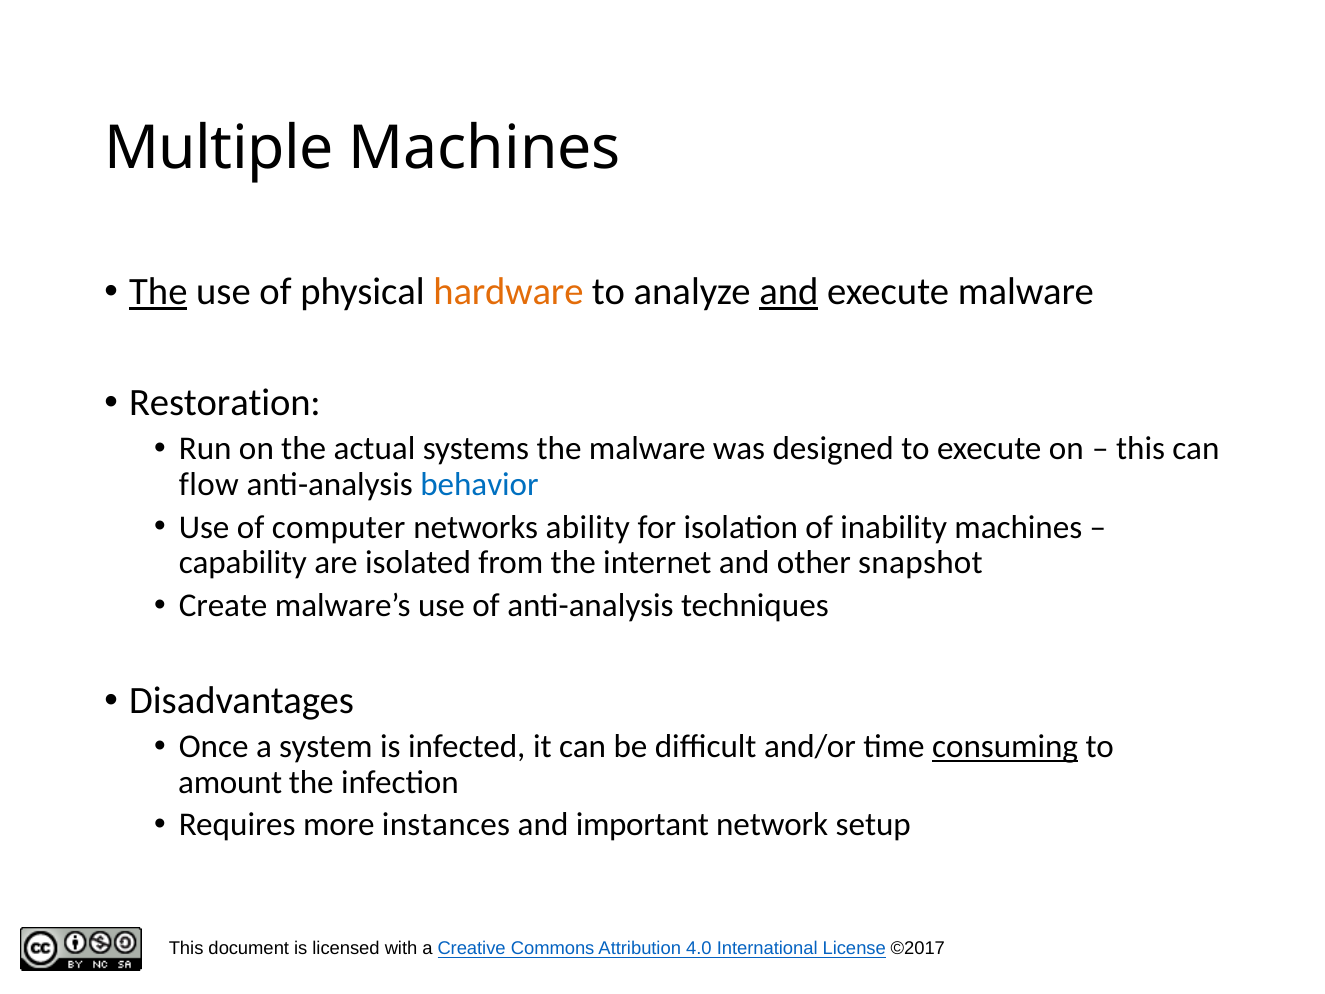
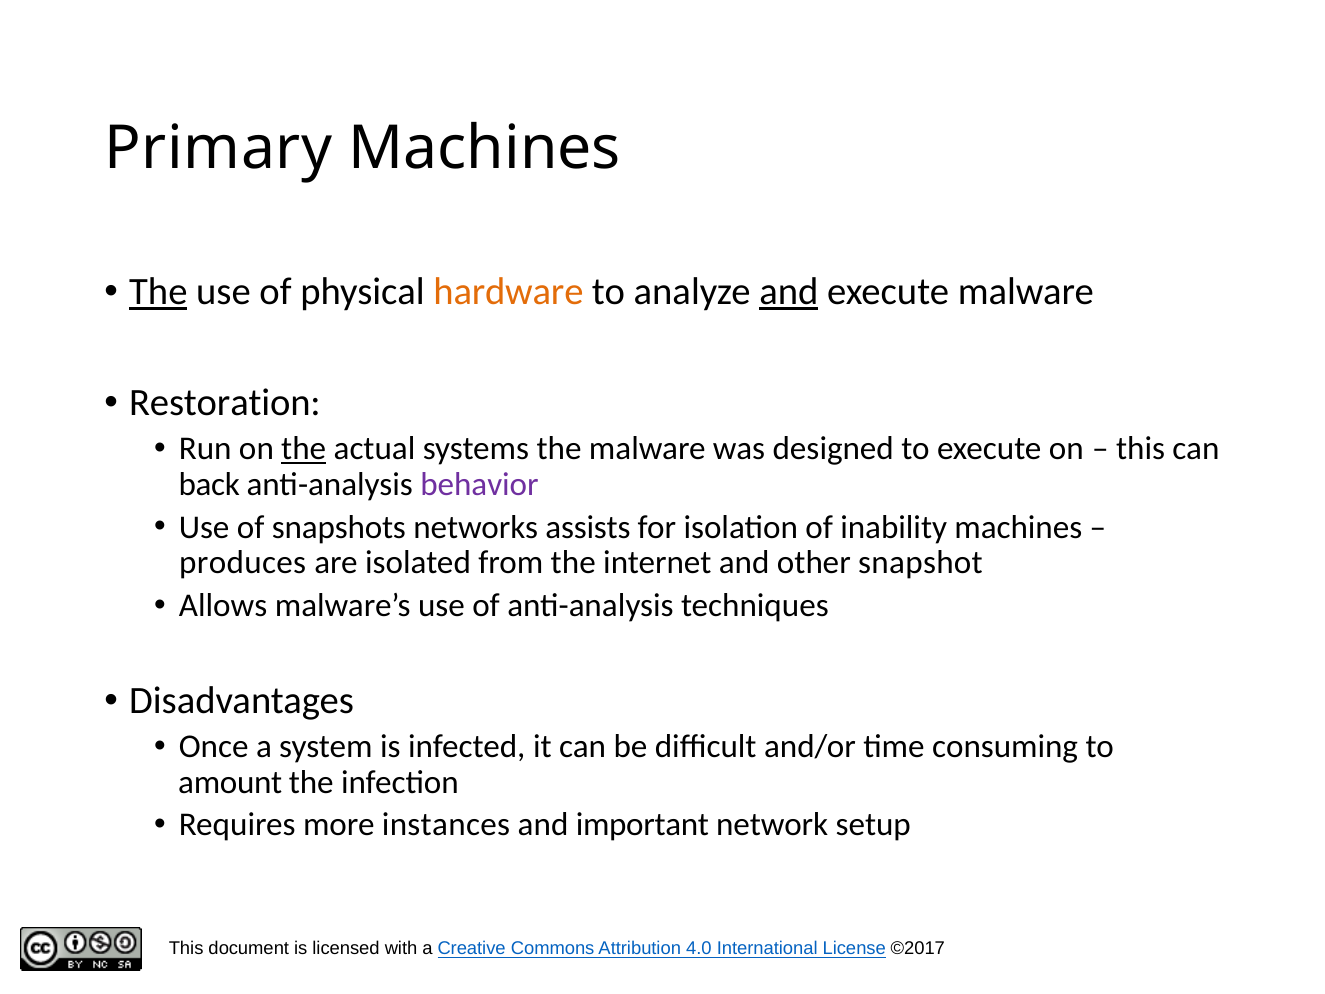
Multiple: Multiple -> Primary (218, 149)
the underline: none -> present (304, 449)
flow: flow -> back (209, 484)
behavior colour: blue -> purple (479, 484)
computer: computer -> snapshots (339, 527)
ability: ability -> assists (588, 527)
capability: capability -> produces (243, 563)
Create: Create -> Allows (223, 606)
consuming underline: present -> none (1005, 746)
